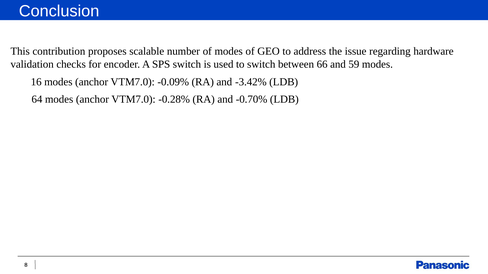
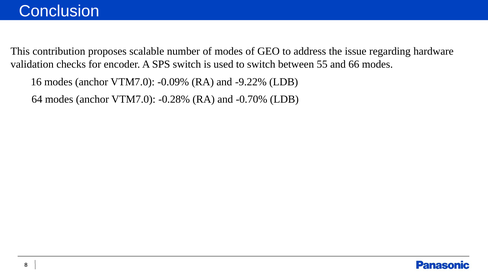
66: 66 -> 55 (322, 64)
59: 59 -> 66 (354, 64)
-3.42%: -3.42% -> -9.22% (251, 82)
